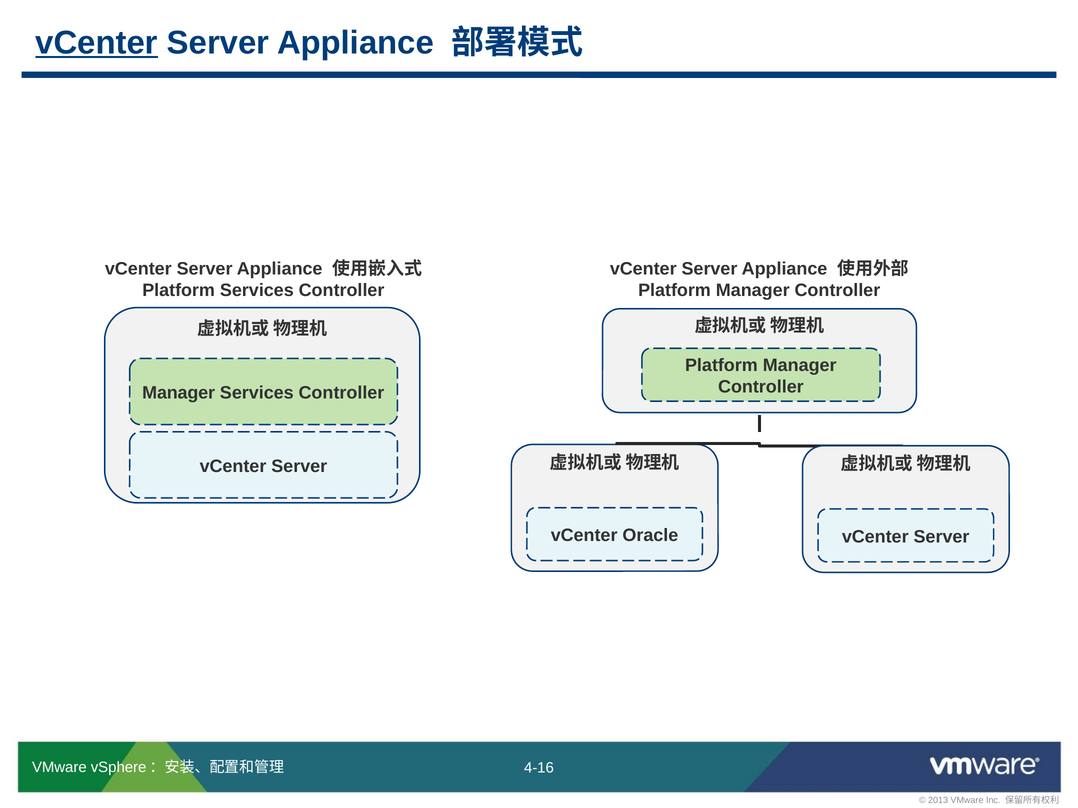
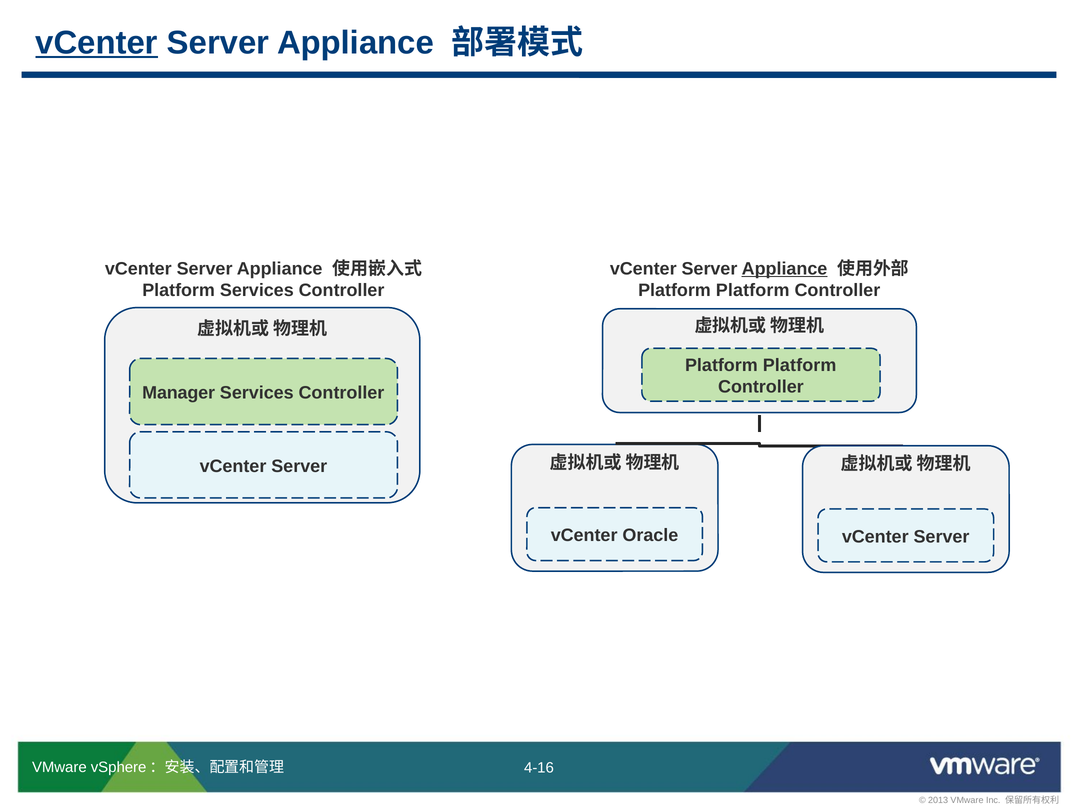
Appliance underline: none -> present (785, 269)
Manager: Manager -> Platform (753, 291)
Manager: Manager -> Platform (800, 365)
